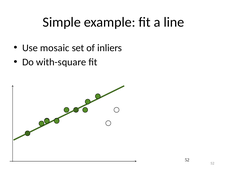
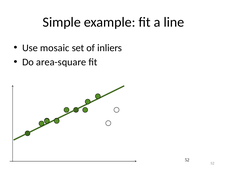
with-square: with-square -> area-square (61, 62)
